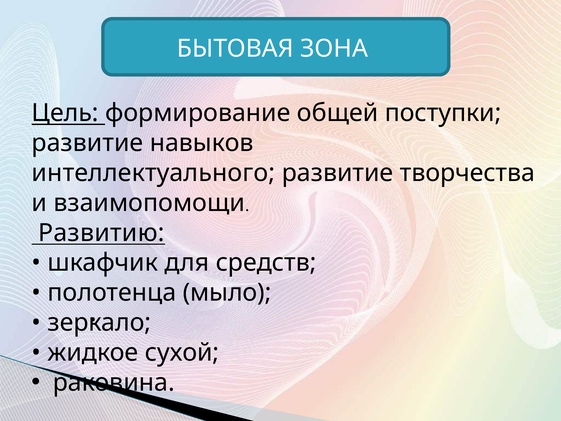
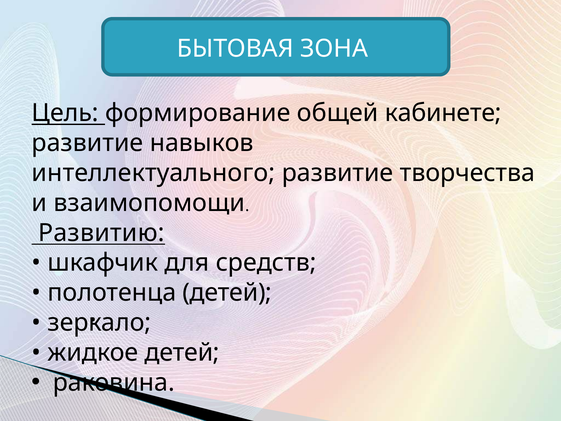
поступки: поступки -> кабинете (443, 113)
полотенца мыло: мыло -> детей (227, 293)
жидкое сухой: сухой -> детей (182, 352)
